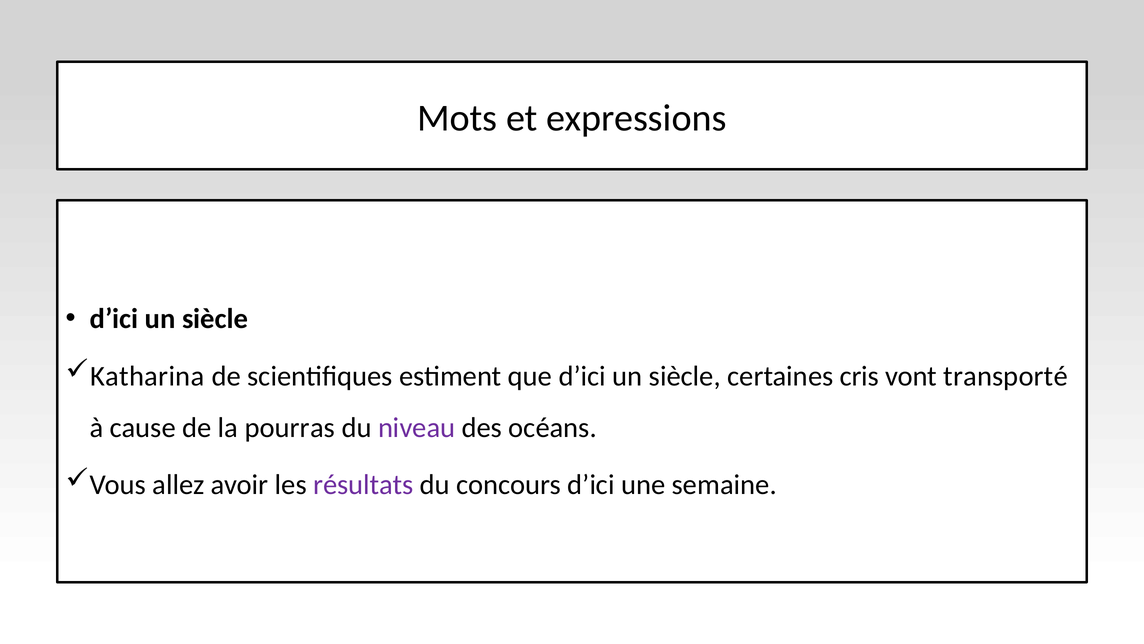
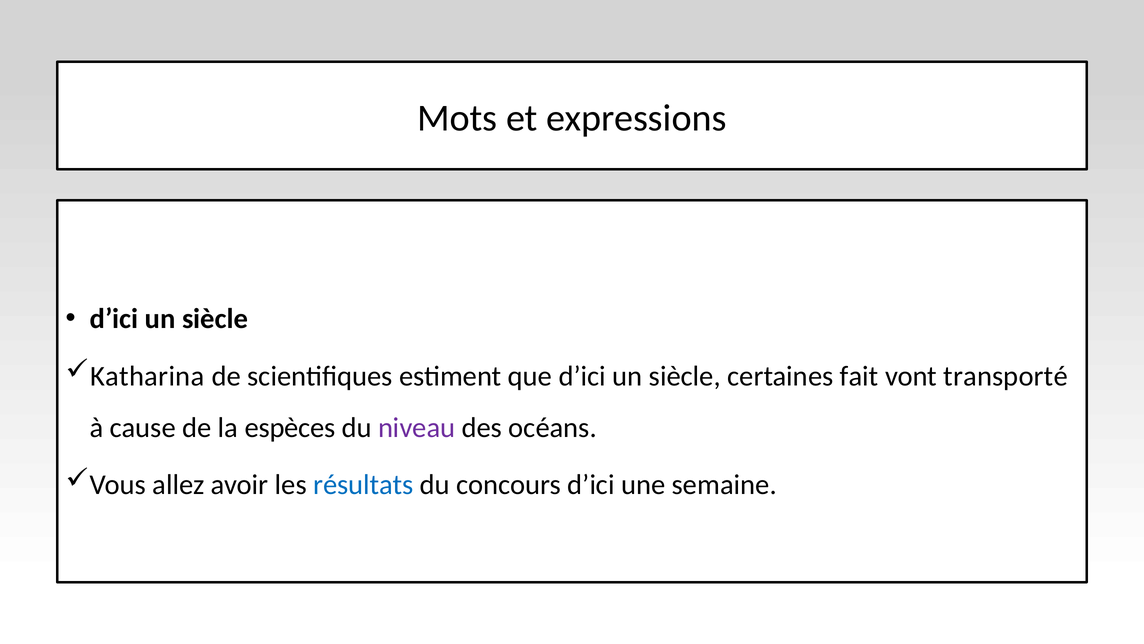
cris: cris -> fait (859, 376)
pourras: pourras -> espèces (290, 427)
résultats colour: purple -> blue (363, 484)
